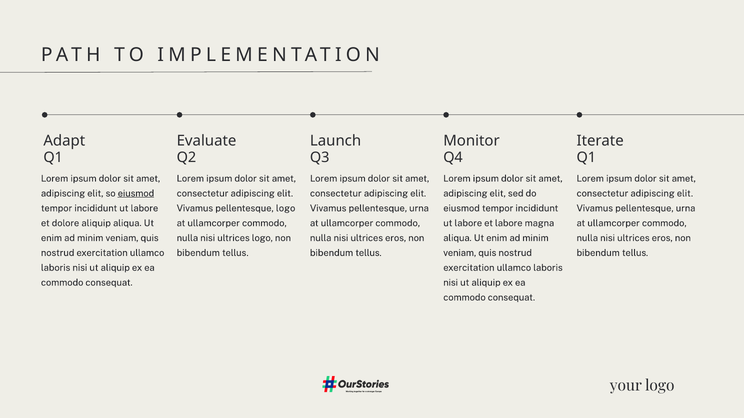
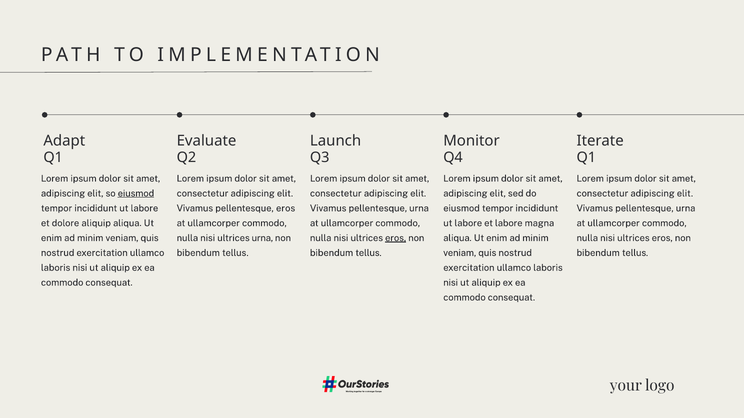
pellentesque logo: logo -> eros (286, 209)
ultrices logo: logo -> urna (262, 238)
eros underline: none -> present (396, 238)
